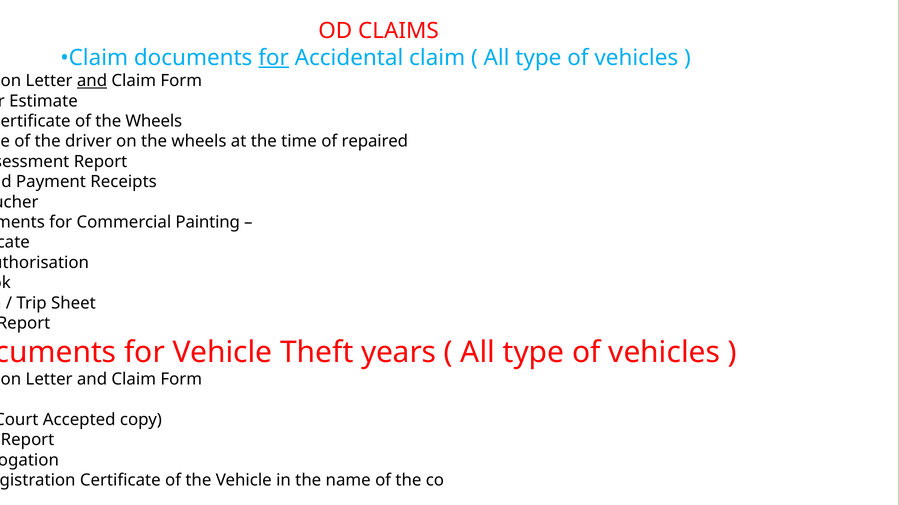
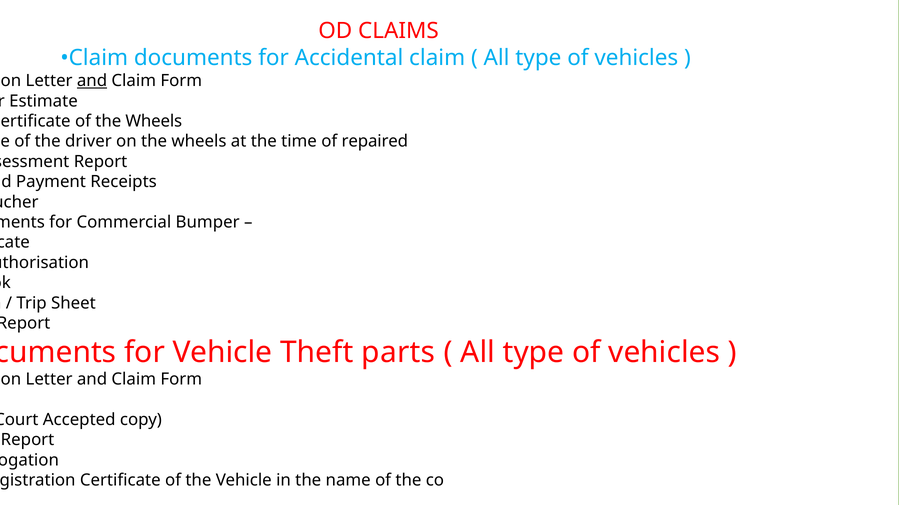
for underline: present -> none (274, 58)
Painting: Painting -> Bumper (208, 223)
years: years -> parts (398, 353)
